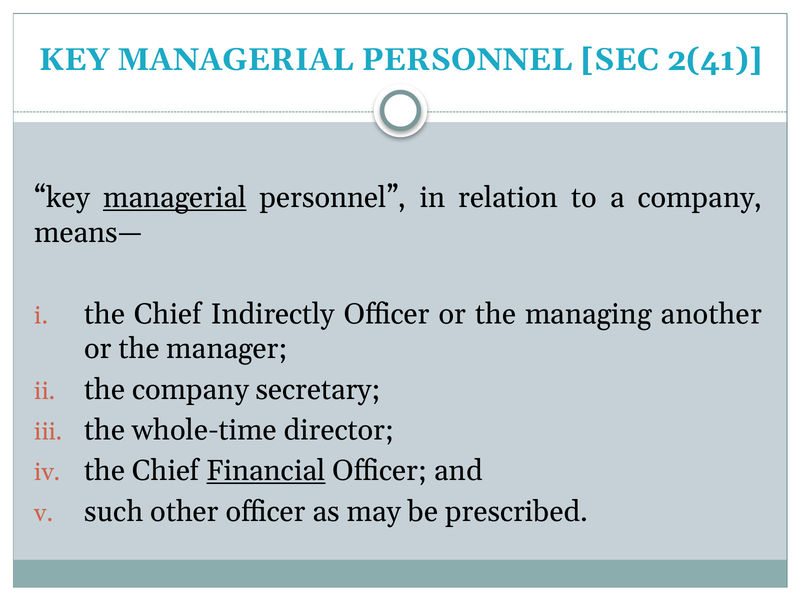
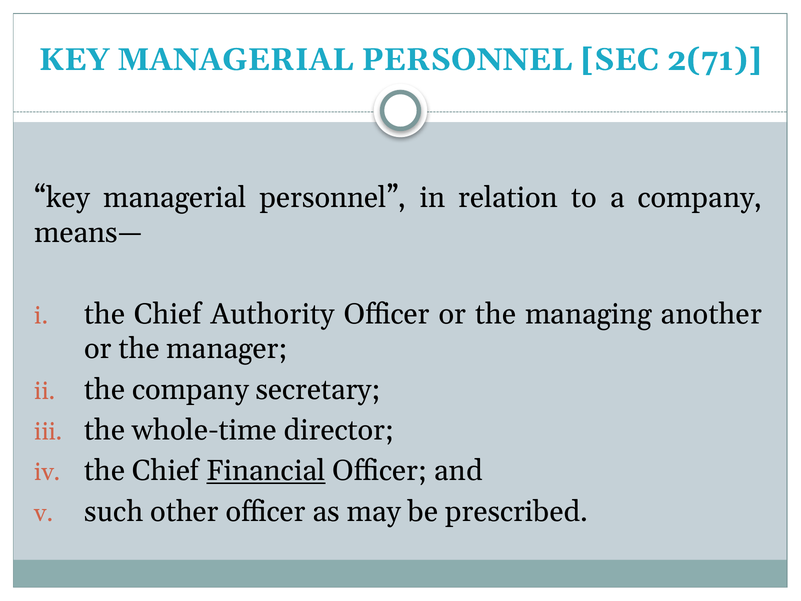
2(41: 2(41 -> 2(71 (714, 60)
managerial underline: present -> none (175, 198)
Indirectly: Indirectly -> Authority (272, 314)
